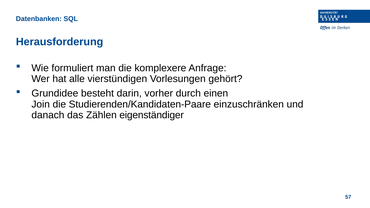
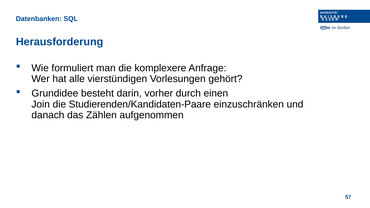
eigenständiger: eigenständiger -> aufgenommen (152, 115)
